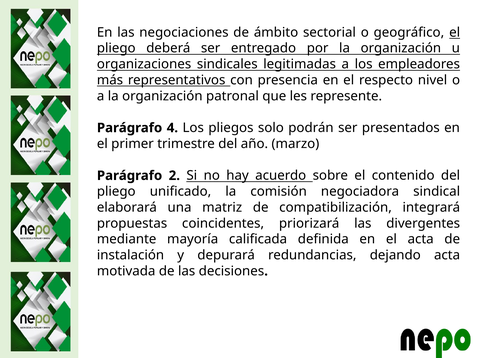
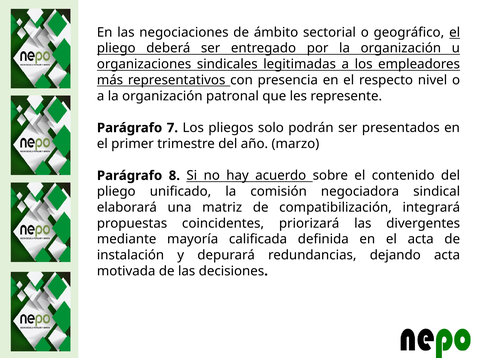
4: 4 -> 7 (172, 128)
2: 2 -> 8 (174, 176)
